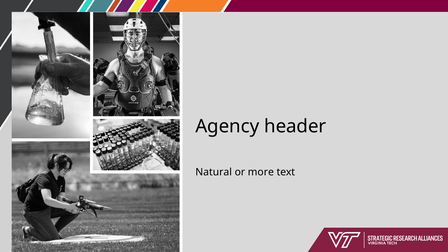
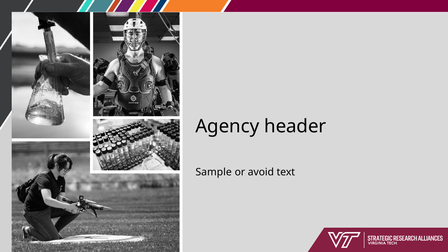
Natural: Natural -> Sample (214, 172)
more: more -> avoid (261, 172)
